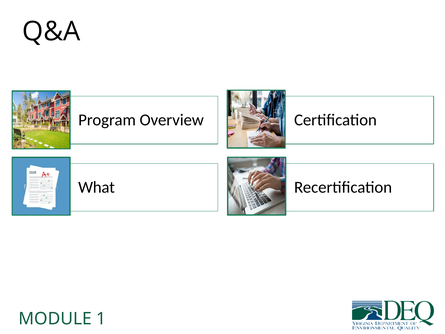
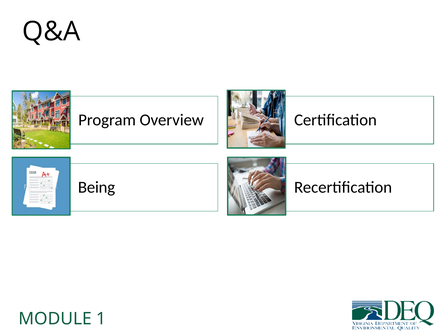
What: What -> Being (97, 187)
